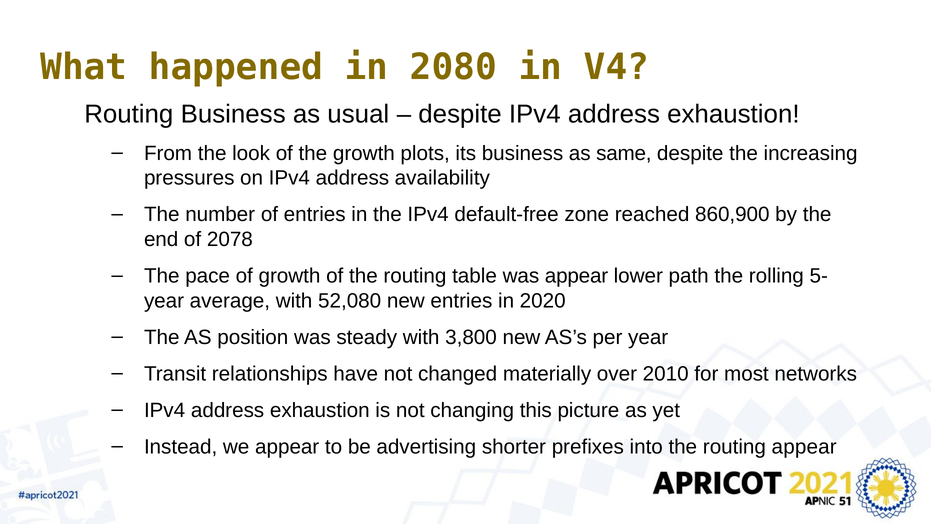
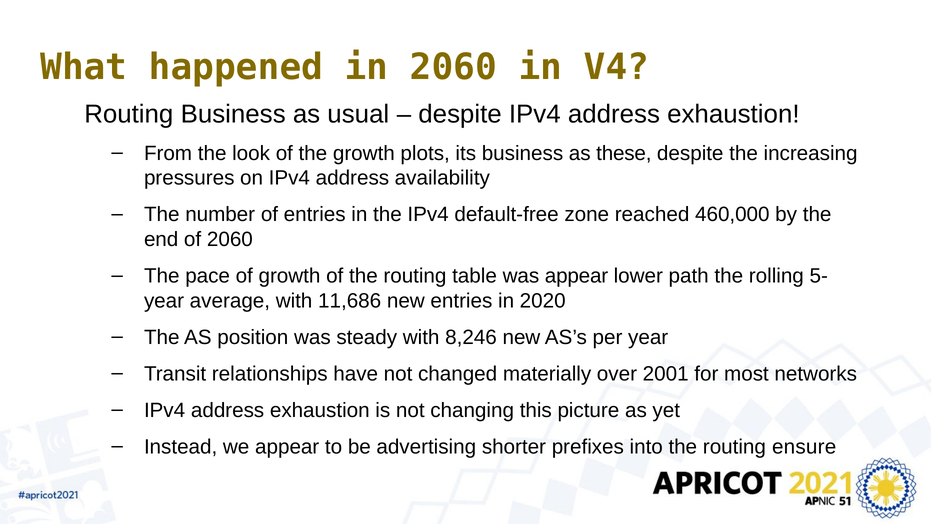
in 2080: 2080 -> 2060 (453, 67)
same: same -> these (624, 153)
860,900: 860,900 -> 460,000 (732, 214)
of 2078: 2078 -> 2060 (230, 239)
52,080: 52,080 -> 11,686 (350, 301)
3,800: 3,800 -> 8,246 (471, 337)
2010: 2010 -> 2001 (666, 374)
routing appear: appear -> ensure (804, 446)
